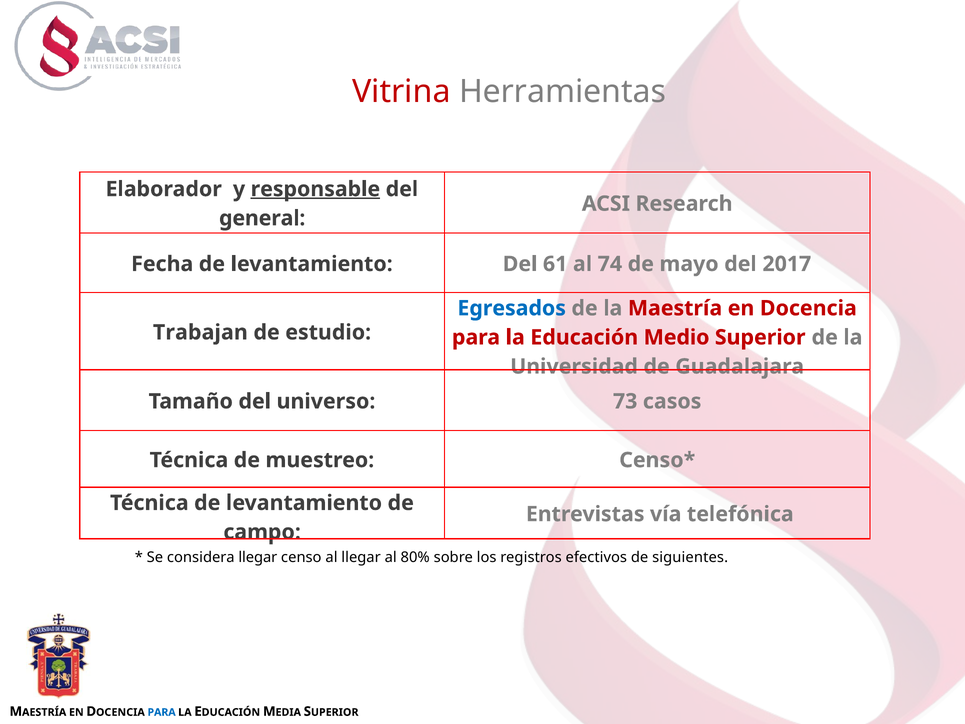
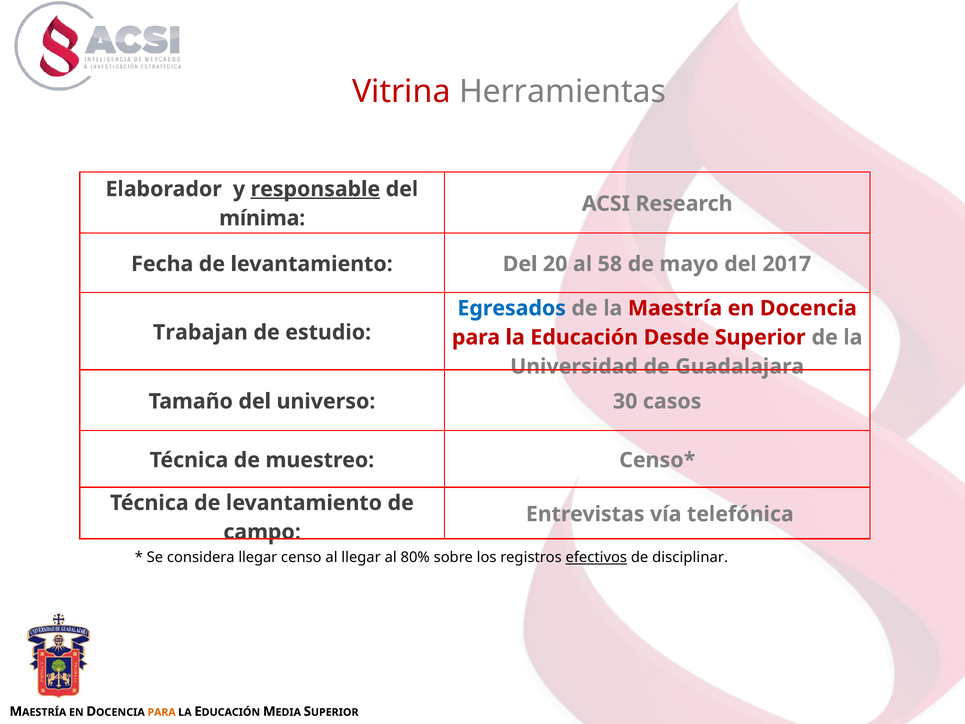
general: general -> mínima (262, 218)
61: 61 -> 20 (555, 264)
74: 74 -> 58 (610, 264)
Medio: Medio -> Desde (677, 337)
73: 73 -> 30 (625, 401)
efectivos underline: none -> present (596, 557)
siguientes: siguientes -> disciplinar (690, 557)
PARA colour: blue -> orange (162, 712)
